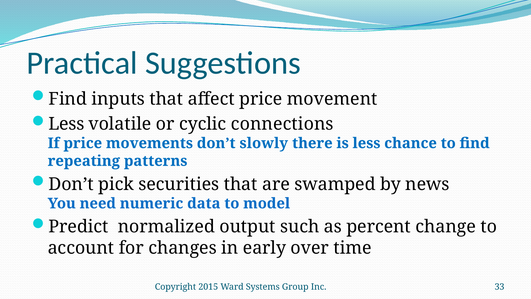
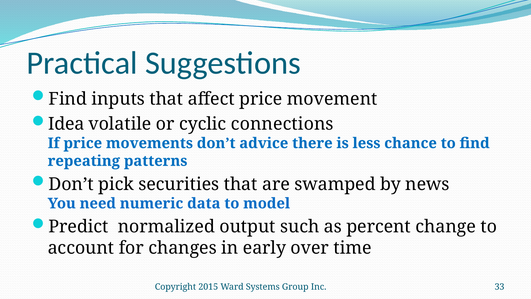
Less: Less -> Idea (66, 124)
slowly: slowly -> advice (264, 143)
